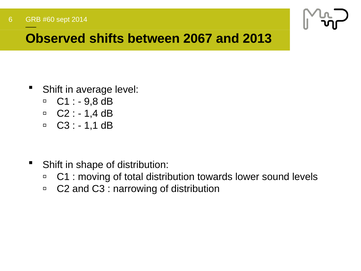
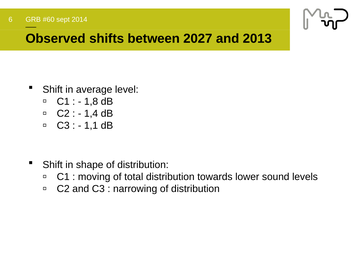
2067: 2067 -> 2027 (198, 39)
9,8: 9,8 -> 1,8 (91, 101)
